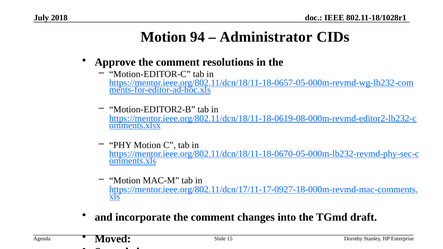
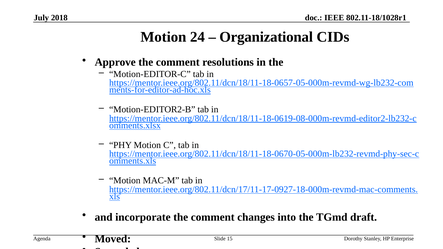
94: 94 -> 24 (197, 37)
Administrator: Administrator -> Organizational (266, 37)
